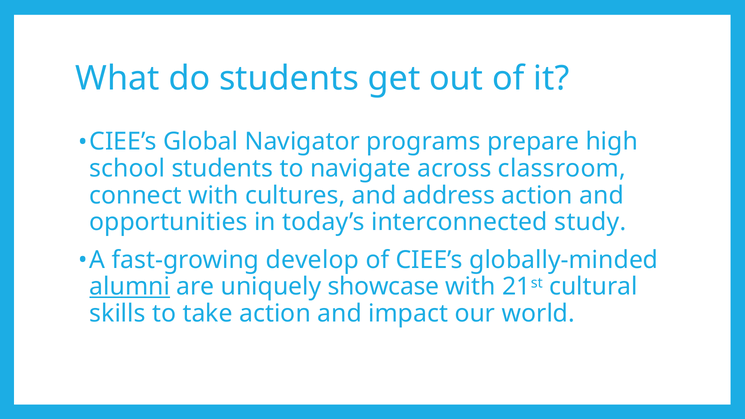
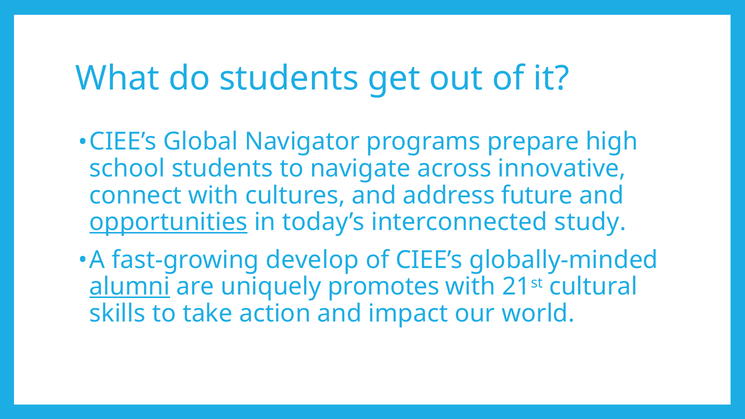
classroom: classroom -> innovative (562, 169)
address action: action -> future (537, 195)
opportunities underline: none -> present (168, 222)
showcase: showcase -> promotes (384, 287)
